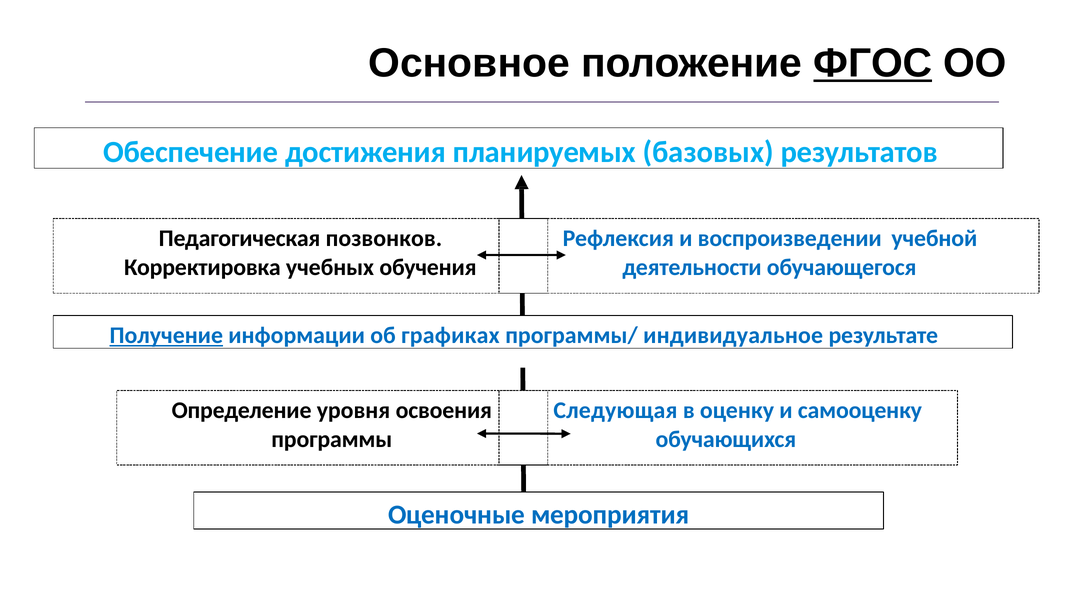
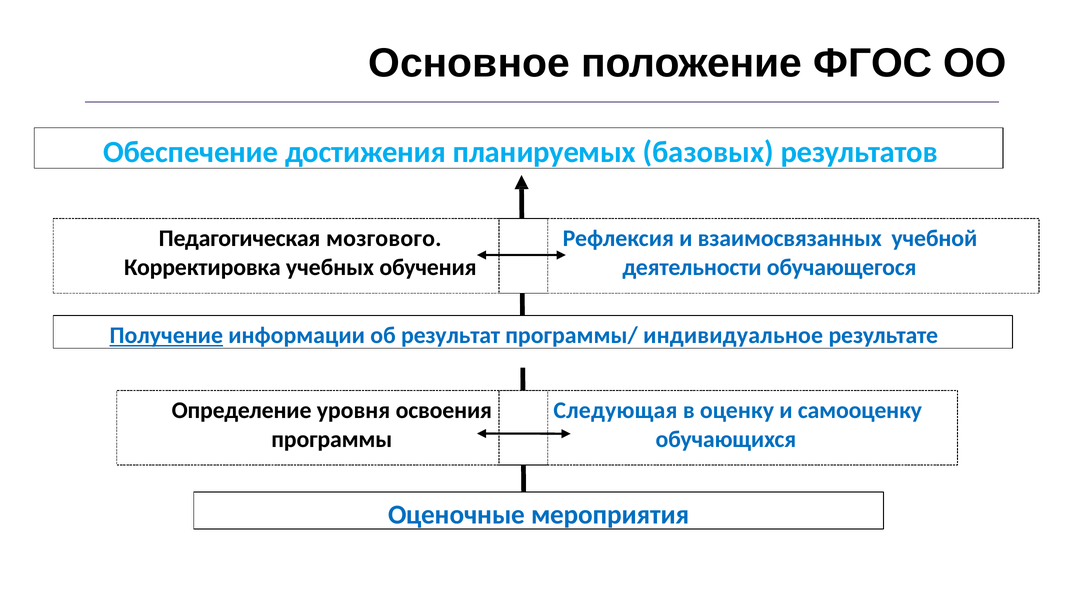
ФГОС underline: present -> none (873, 63)
позвонков: позвонков -> мозгового (384, 238)
воспроизведении: воспроизведении -> взаимосвязанных (790, 238)
графиках: графиках -> результат (451, 336)
